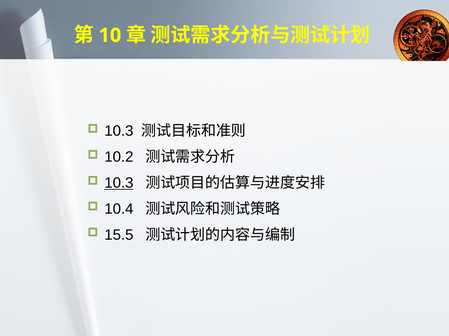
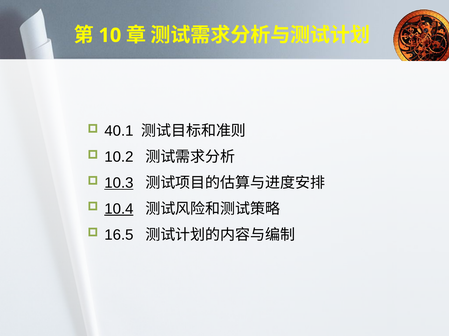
10.3: 10.3 -> 40.1 (119, 131)
10.4 underline: none -> present (119, 209)
15.5: 15.5 -> 16.5 (119, 235)
